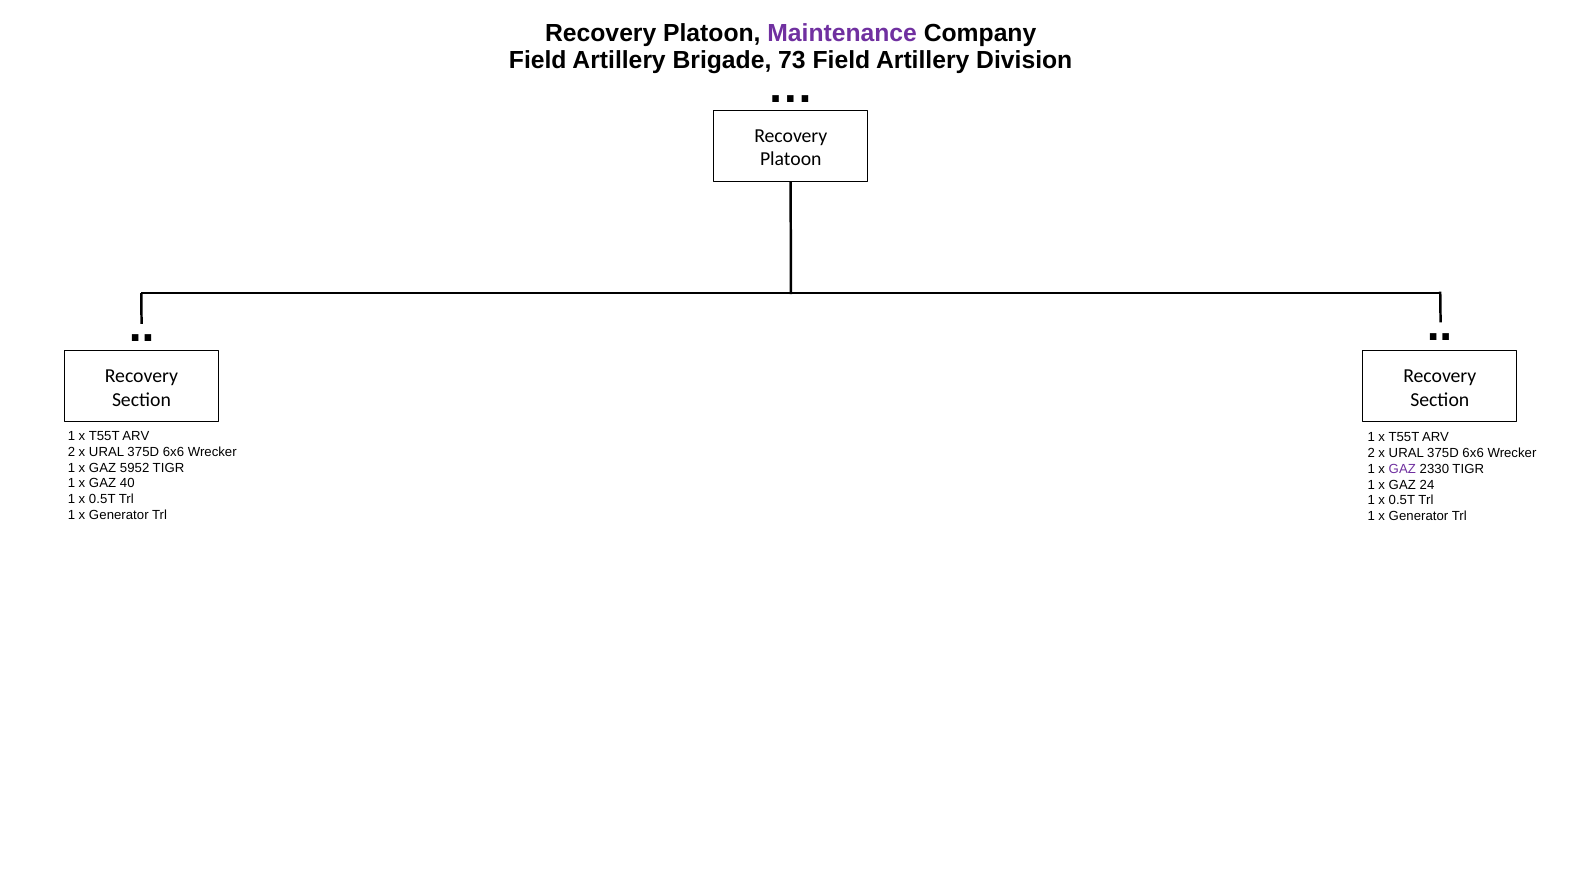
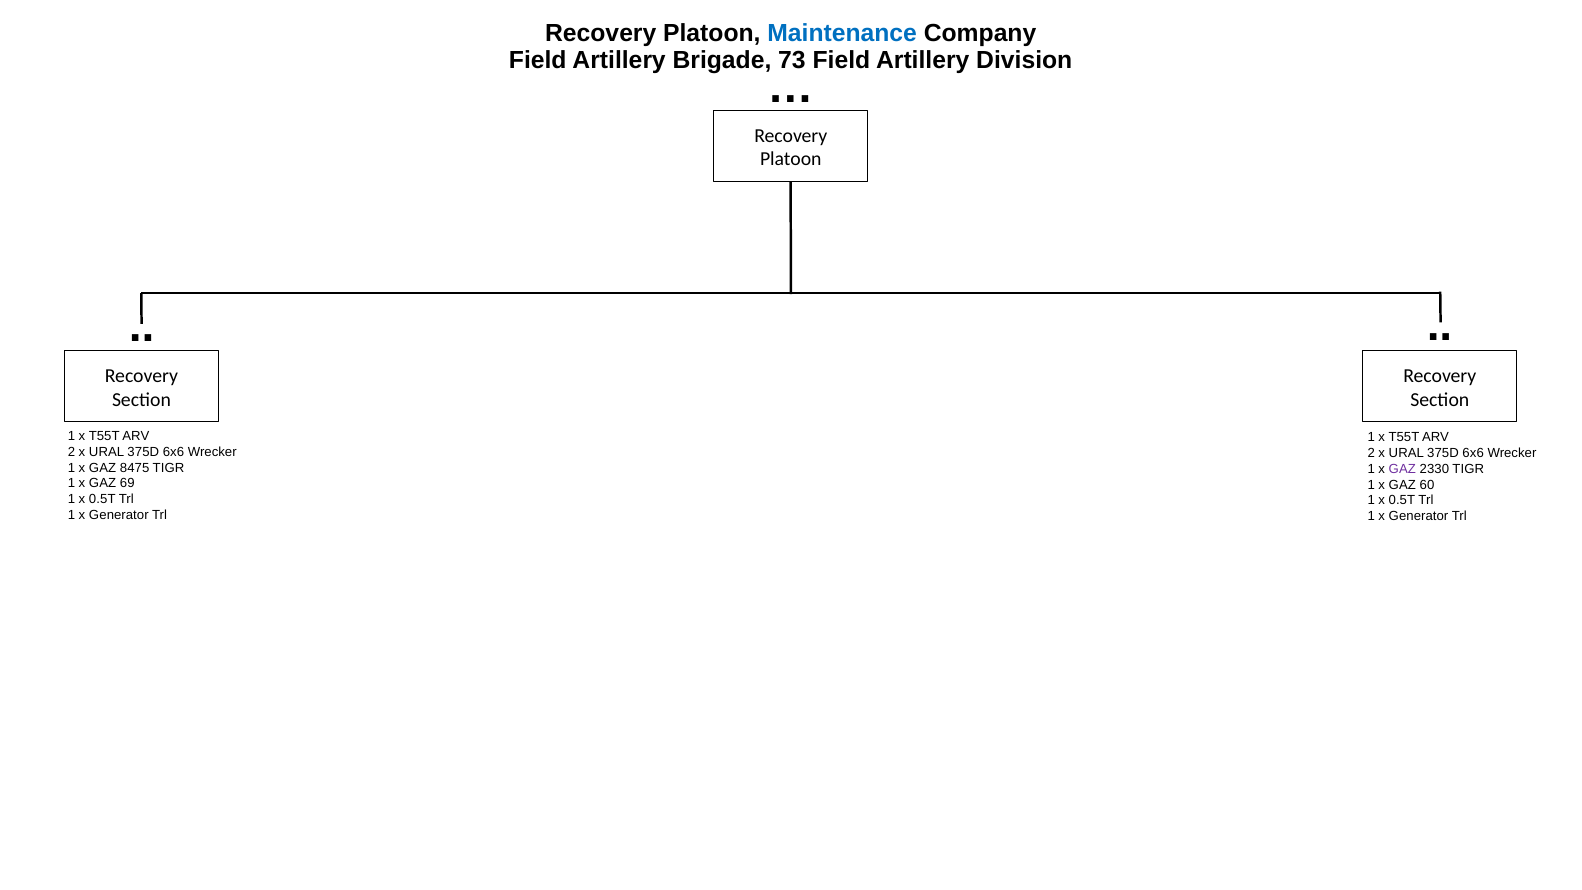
Maintenance colour: purple -> blue (842, 33)
5952: 5952 -> 8475 (135, 468)
40: 40 -> 69 (127, 483)
24: 24 -> 60 (1427, 485)
